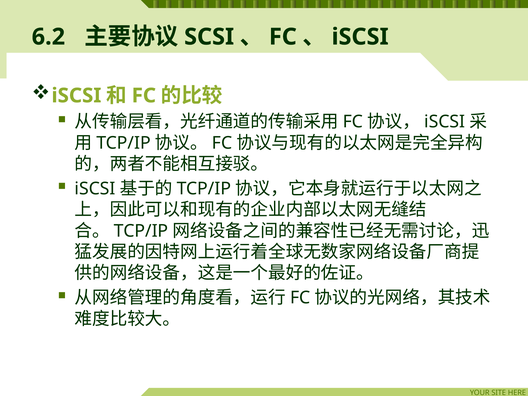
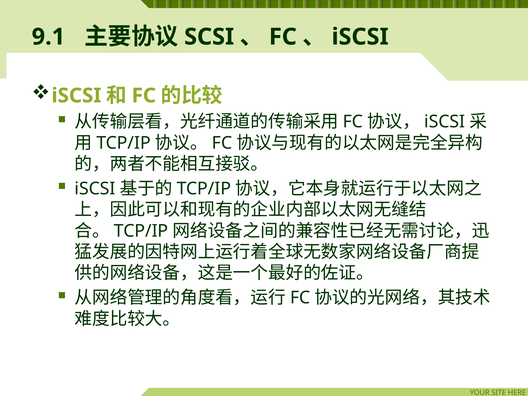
6.2: 6.2 -> 9.1 (48, 37)
